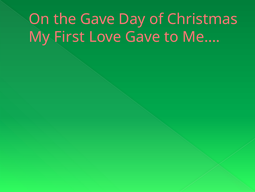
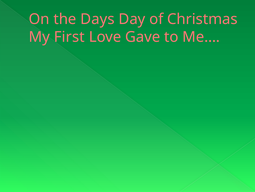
the Gave: Gave -> Days (97, 19)
